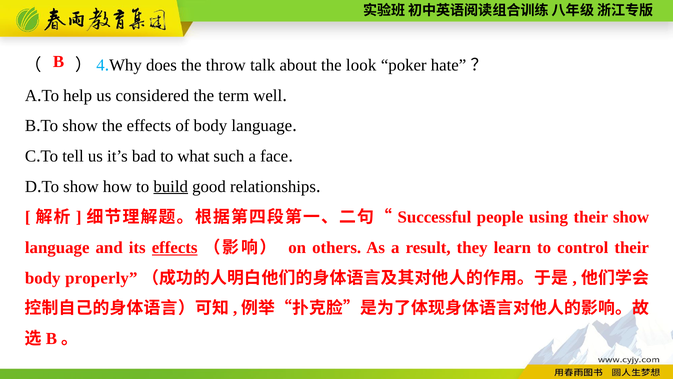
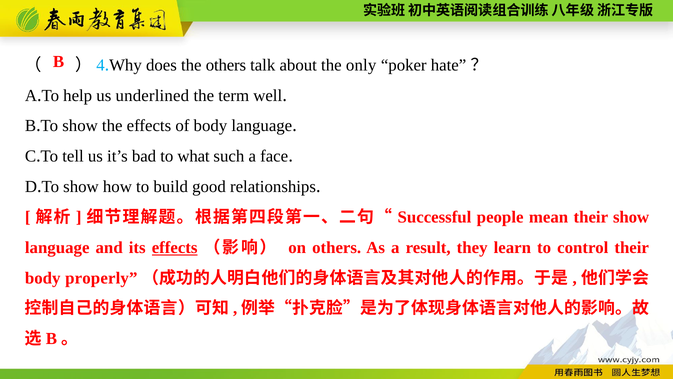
the throw: throw -> others (226, 65)
look: look -> only (361, 65)
considered: considered -> underlined (152, 95)
build underline: present -> none (171, 186)
using: using -> mean (549, 217)
